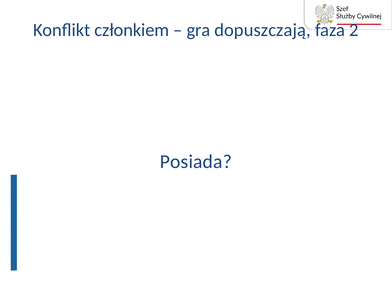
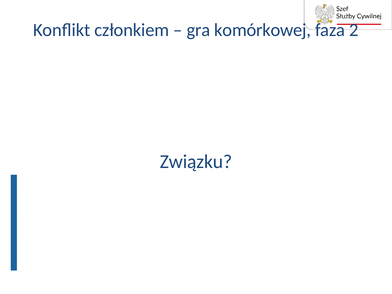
dopuszczają: dopuszczają -> komórkowej (263, 30)
Posiada: Posiada -> Związku (196, 162)
